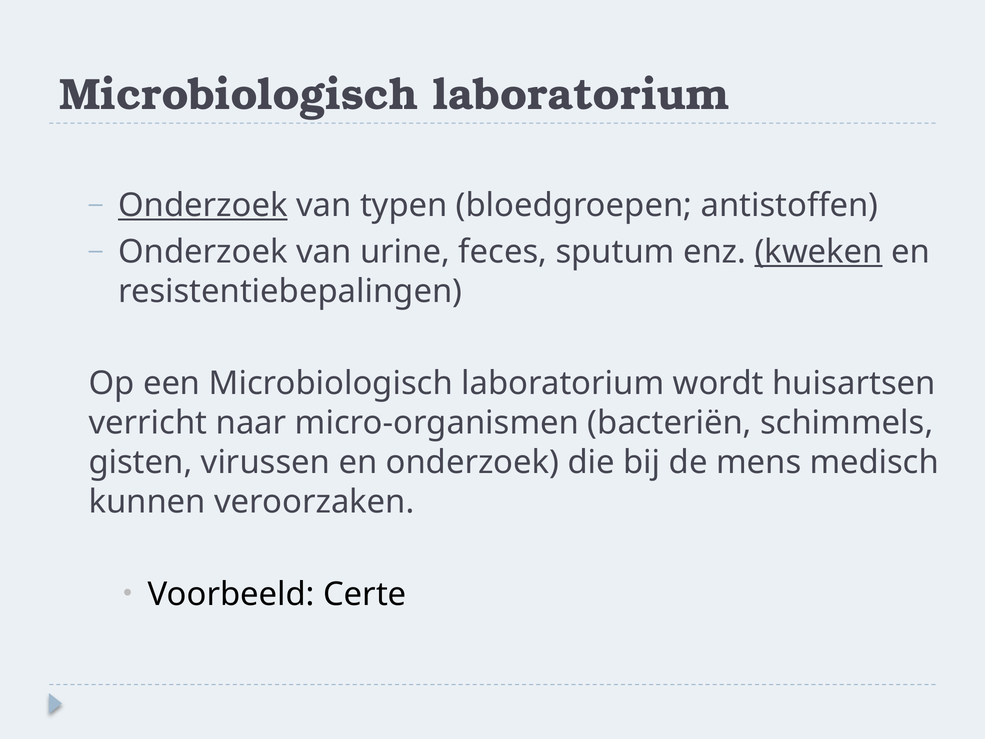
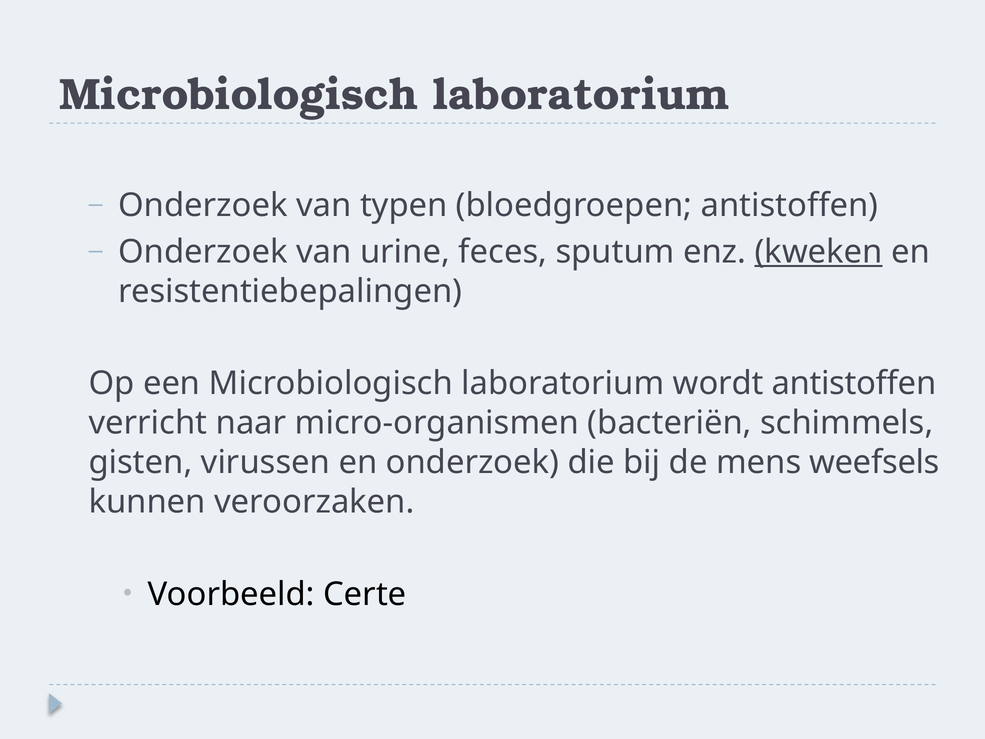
Onderzoek underline: present -> none (203, 205)
wordt huisartsen: huisartsen -> antistoffen (854, 384)
medisch: medisch -> weefsels (874, 462)
